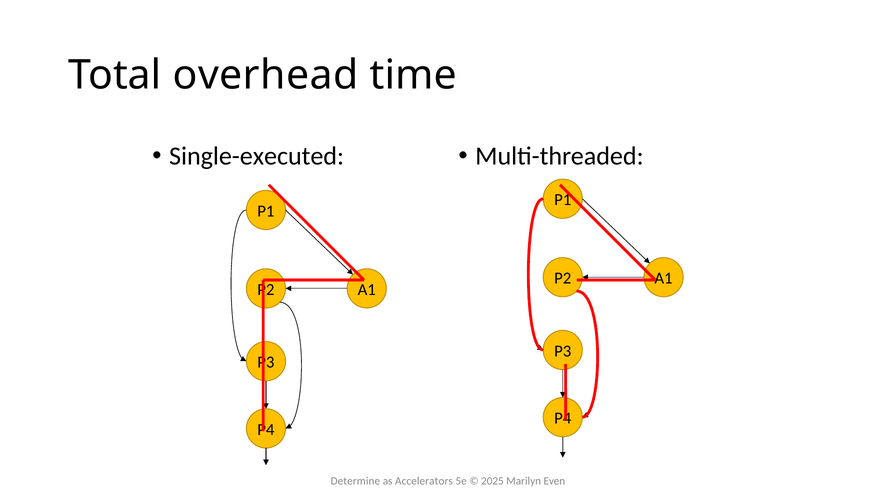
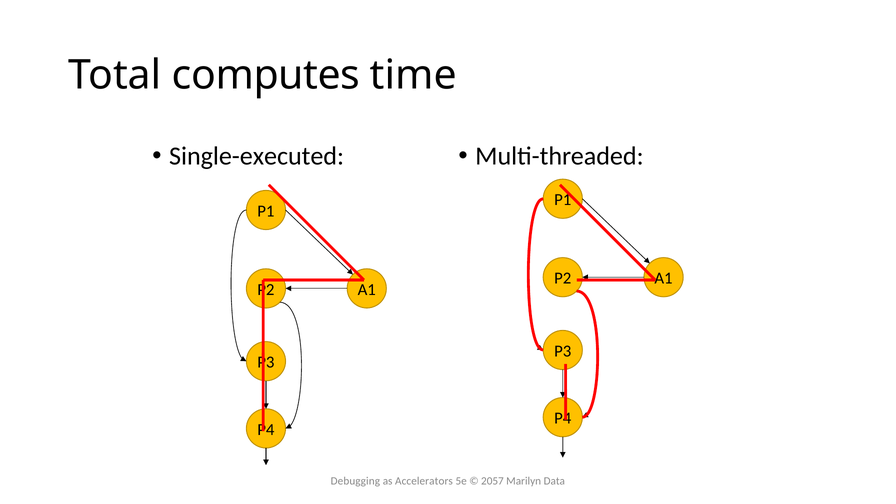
overhead: overhead -> computes (266, 75)
Determine: Determine -> Debugging (355, 481)
2025: 2025 -> 2057 (492, 481)
Even: Even -> Data (554, 481)
